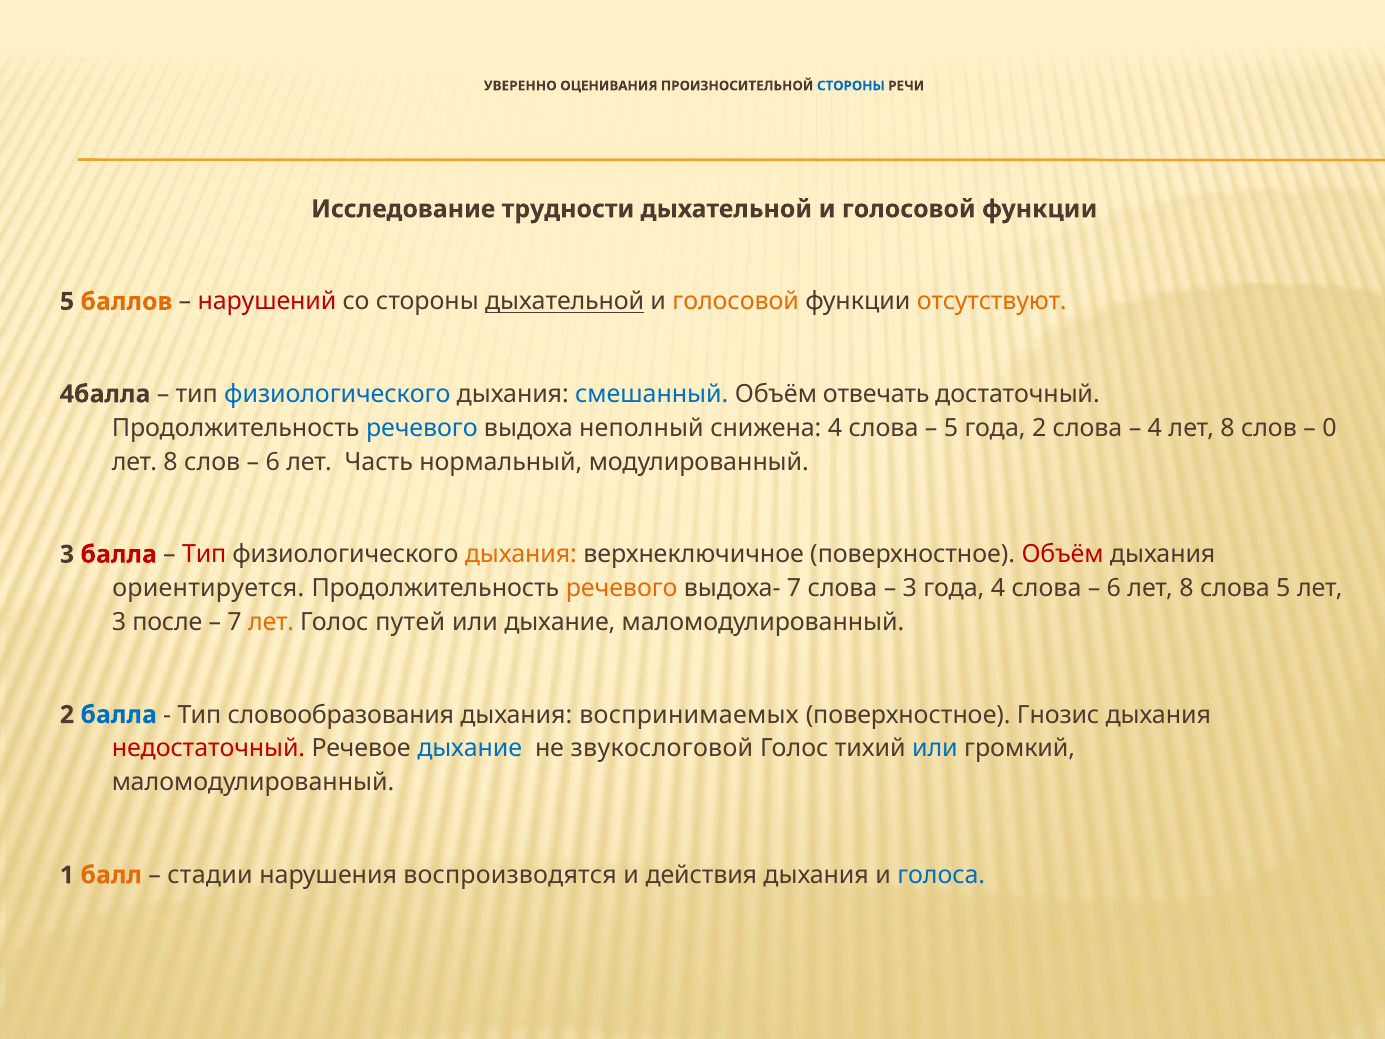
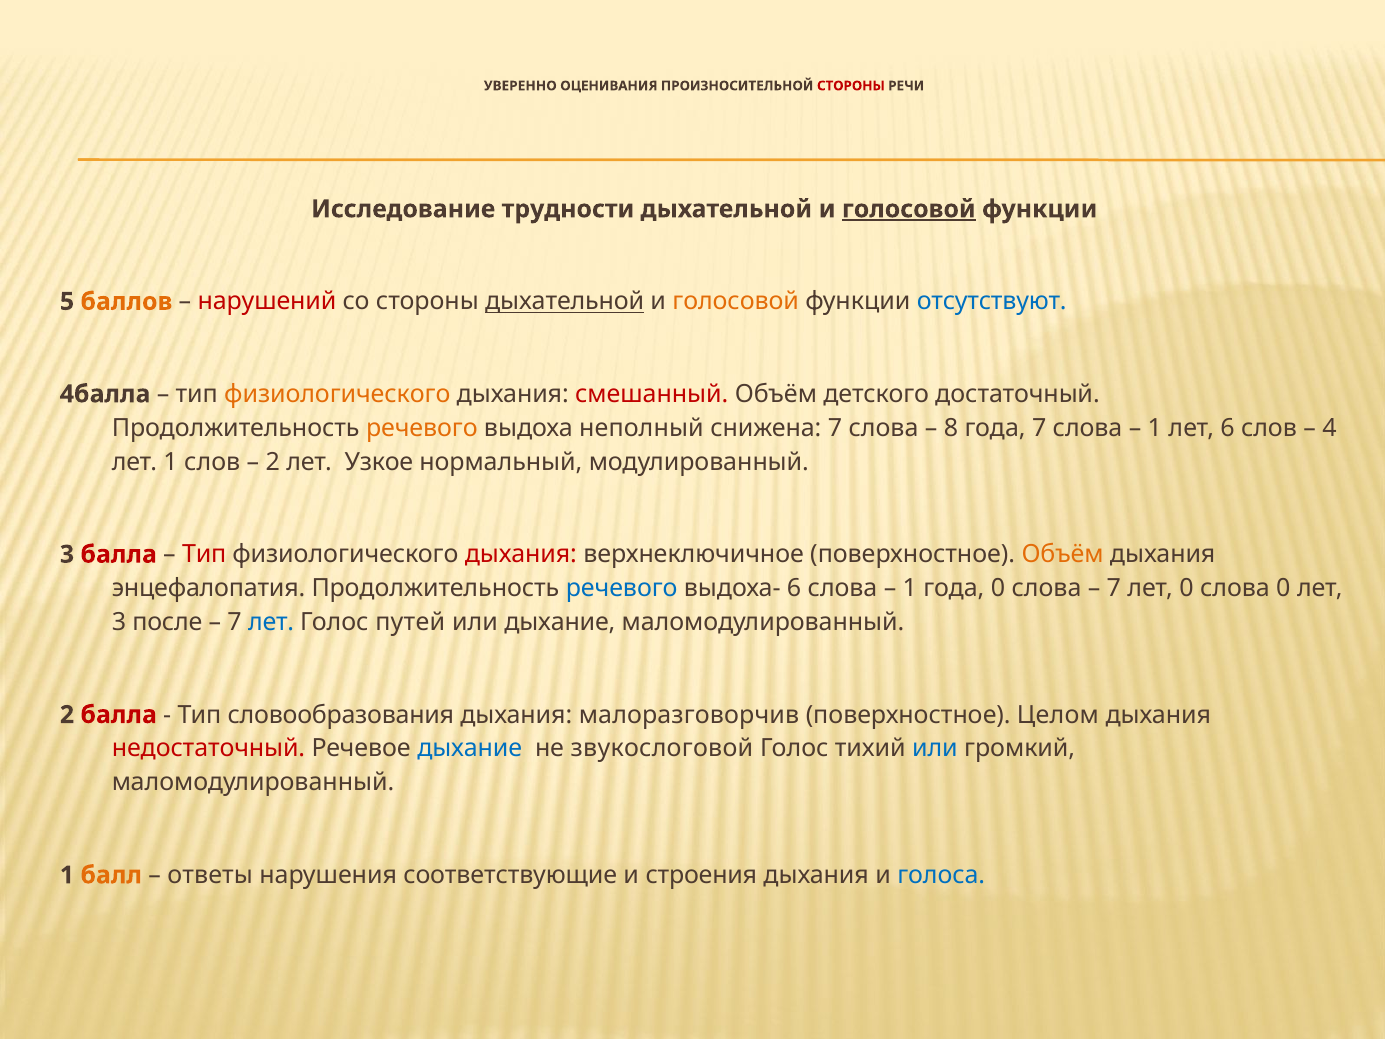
СТОРОНЫ colour: blue -> red (851, 86)
голосовой underline: none -> present (909, 209)
отсутствуют colour: orange -> blue (992, 302)
физиологического colour: blue -> orange (337, 394)
смешанный colour: blue -> red (652, 394)
отвечать: отвечать -> детского (876, 394)
речевого colour: blue -> orange (422, 428)
снижена 4: 4 -> 7 (835, 428)
5: 5 -> 8 (951, 428)
года 2: 2 -> 7 (1039, 428)
4: 4 -> 1 (1155, 428)
8: 8 -> 6 (1228, 428)
0: 0 -> 4 (1330, 428)
8: 8 -> 1 (171, 462)
6: 6 -> 2 (273, 462)
Часть: Часть -> Узкое (379, 462)
дыхания colour: orange -> red (521, 554)
Объём colour: red -> orange (1063, 554)
ориентируется: ориентируется -> энцефалопатия (209, 588)
речевого colour: orange -> blue (622, 588)
выдоха- 7: 7 -> 6 (794, 588)
3: 3 -> 1 (910, 588)
года 4: 4 -> 0 (998, 588)
6: 6 -> 7 (1114, 588)
8: 8 -> 0 (1186, 588)
слова 5: 5 -> 0 (1283, 588)
лет colour: orange -> blue (271, 622)
балла colour: blue -> red (119, 715)
воспринимаемых: воспринимаемых -> малоразговорчив (689, 715)
Гнозис: Гнозис -> Целом (1058, 715)
стадии: стадии -> ответы (210, 875)
воспроизводятся: воспроизводятся -> соответствующие (510, 875)
действия: действия -> строения (701, 875)
